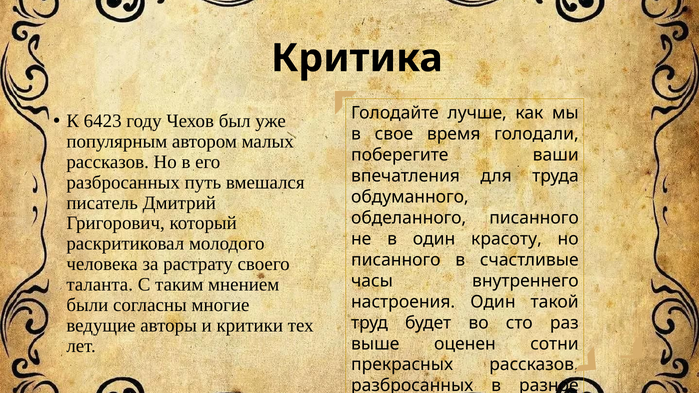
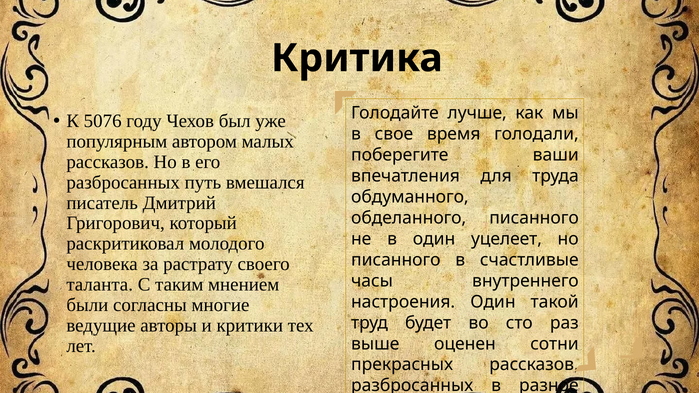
6423: 6423 -> 5076 (103, 121)
красоту: красоту -> уцелеет (507, 239)
